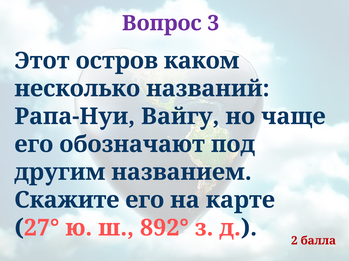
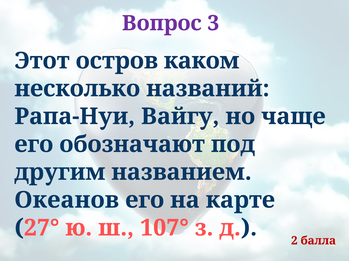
Скажите: Скажите -> Океанов (67, 201)
892°: 892° -> 107° (164, 228)
